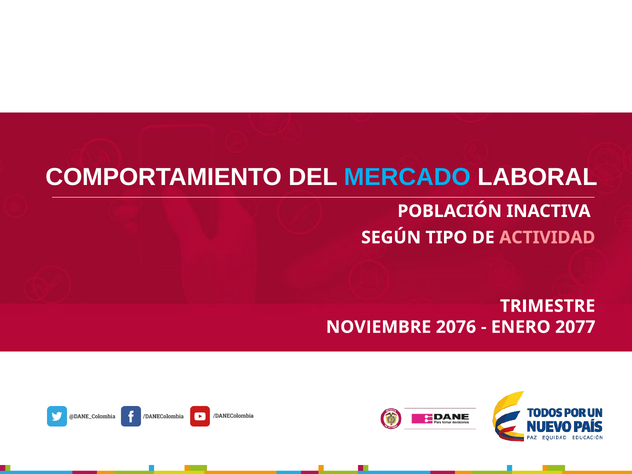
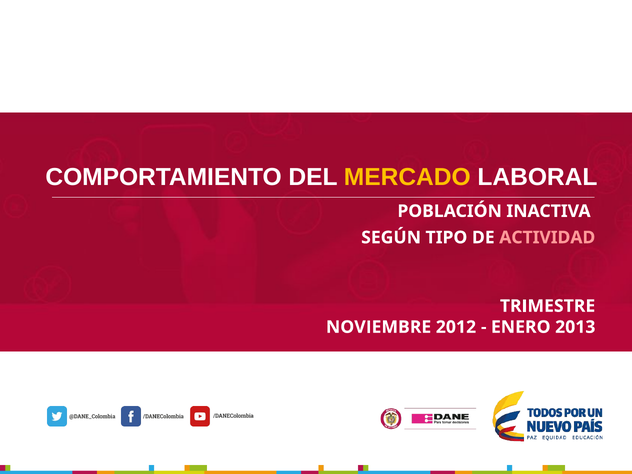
MERCADO colour: light blue -> yellow (407, 177)
2076: 2076 -> 2012 (456, 327)
2077: 2077 -> 2013 (575, 327)
